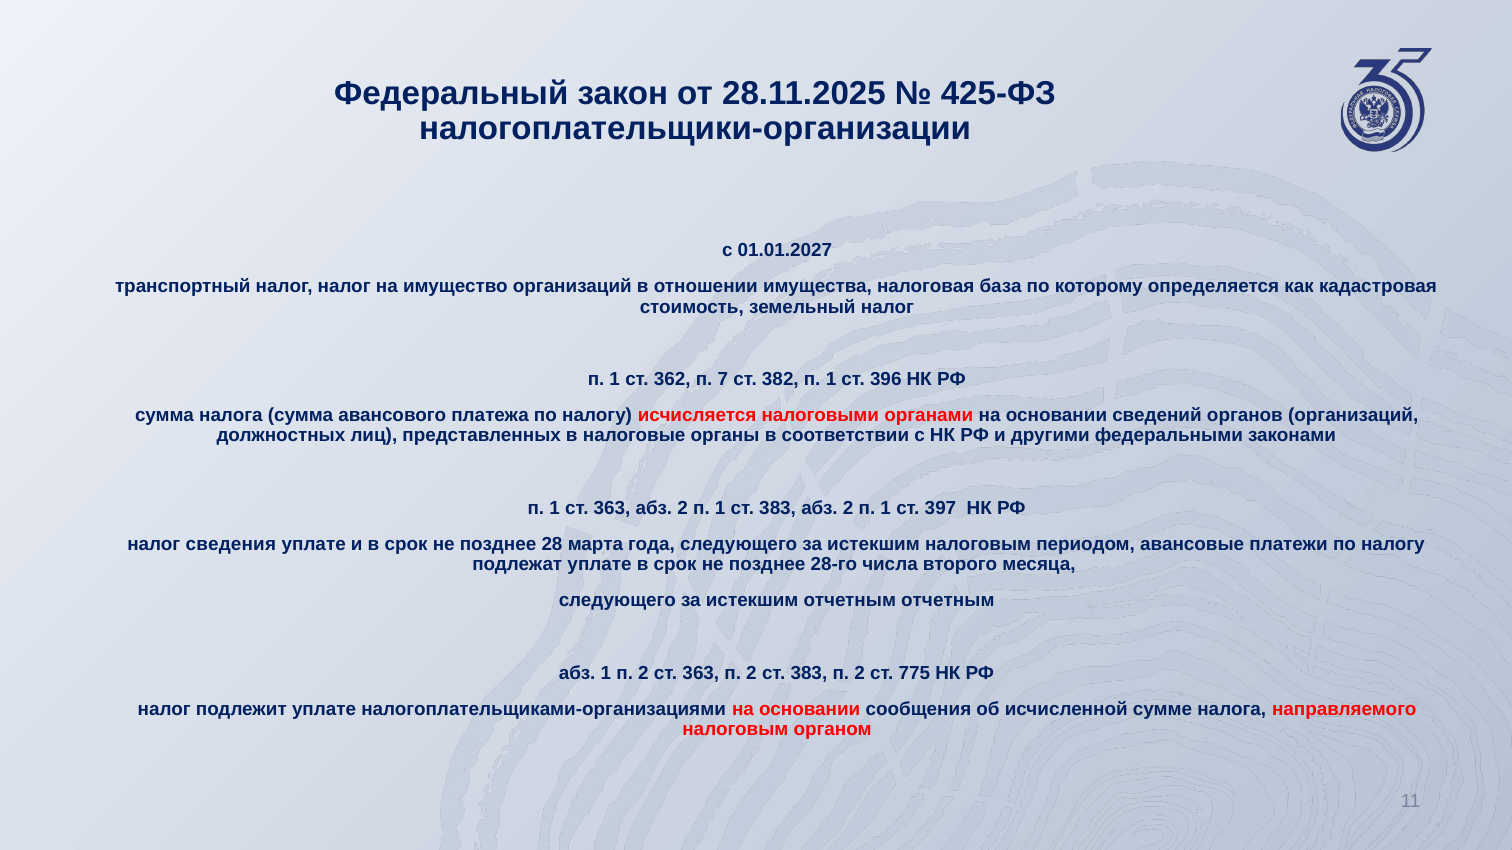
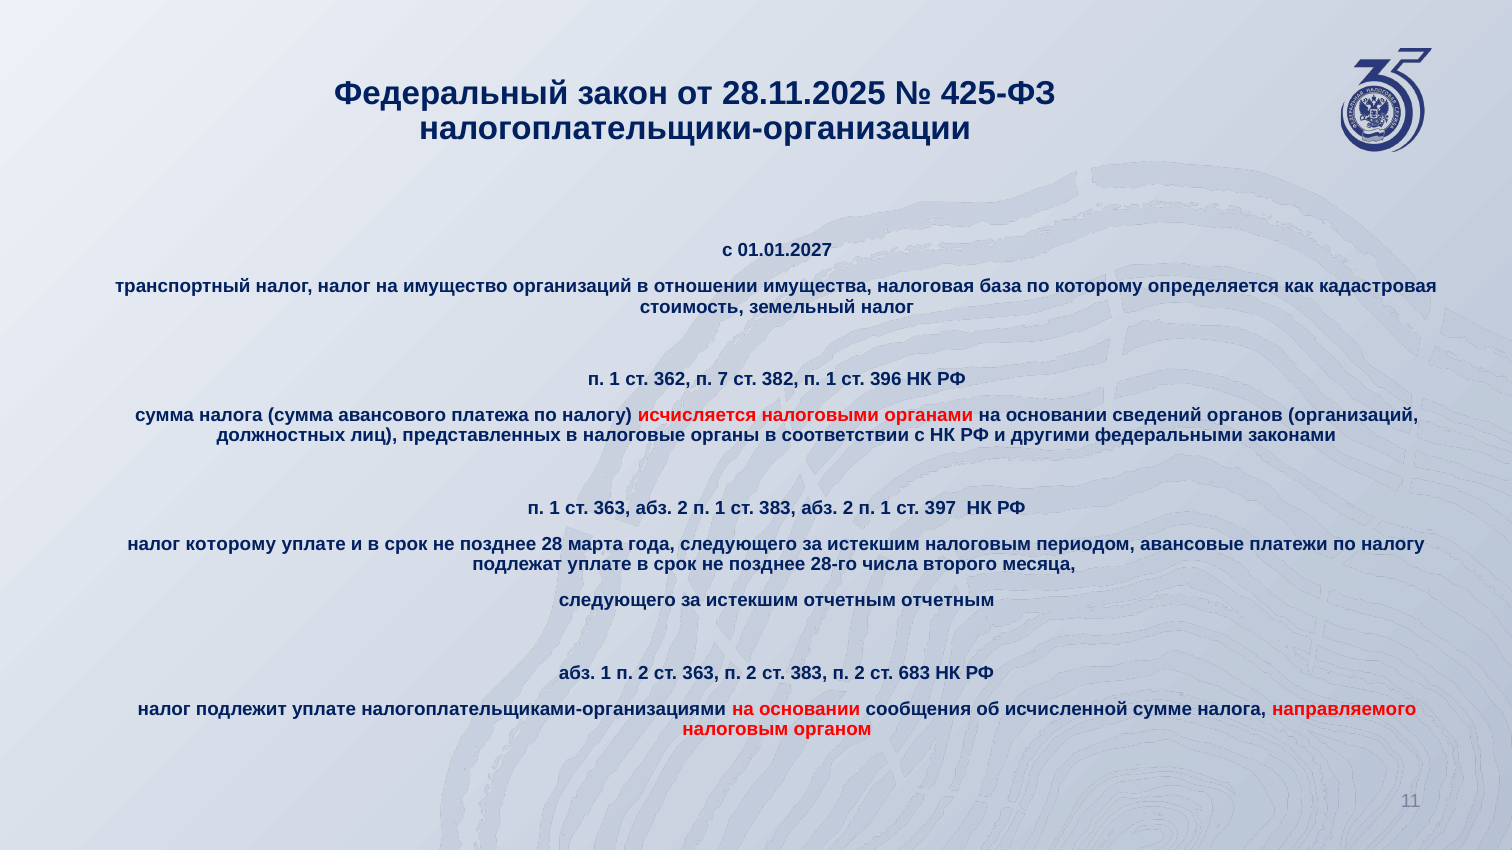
налог сведения: сведения -> которому (231, 545)
775: 775 -> 683 (914, 673)
